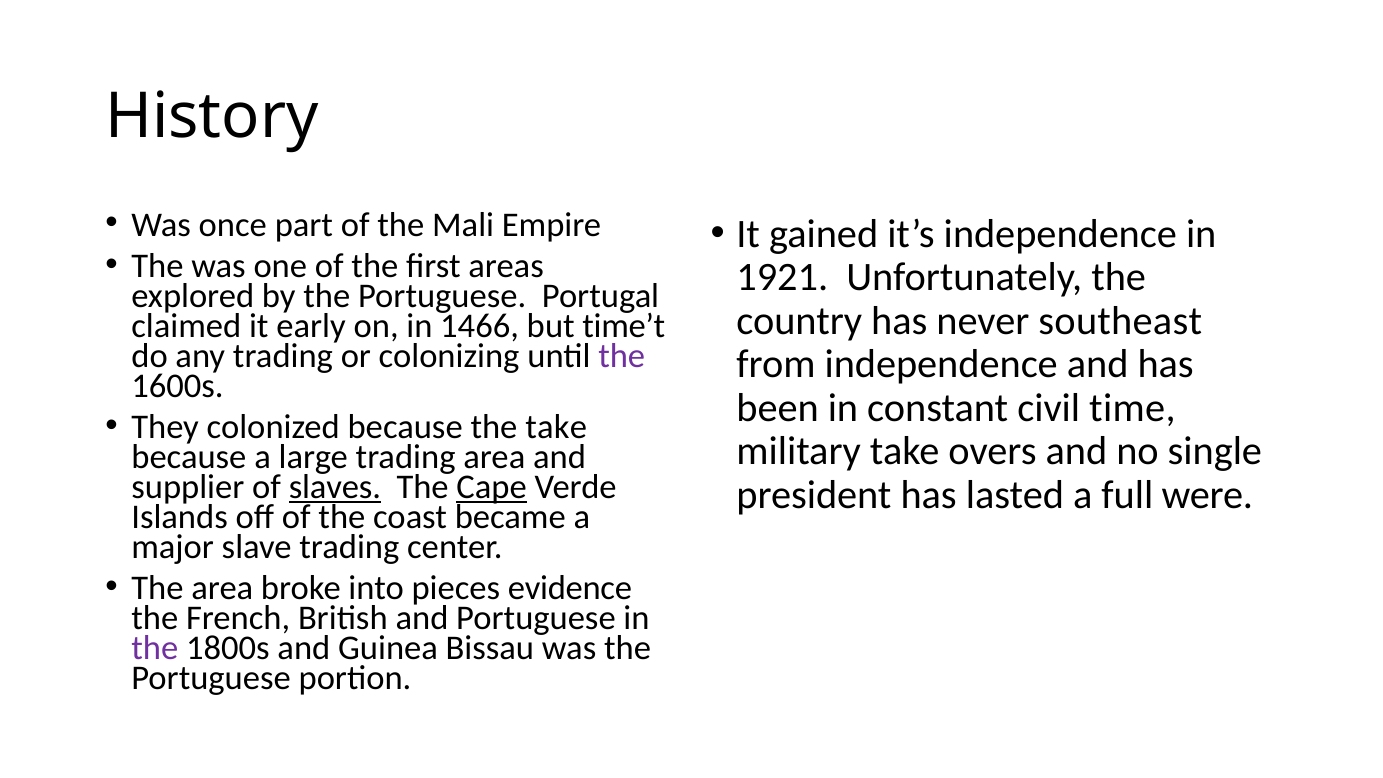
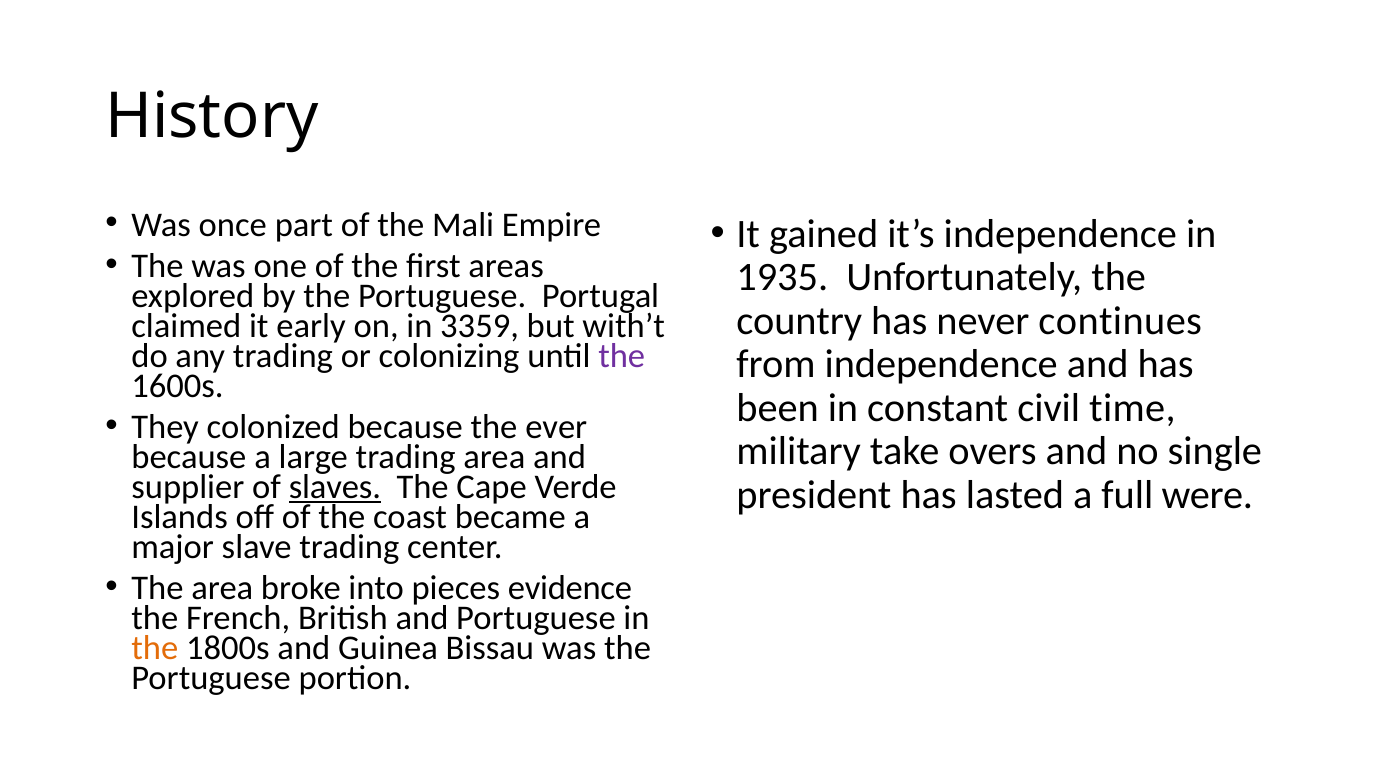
1921: 1921 -> 1935 (782, 277)
southeast: southeast -> continues (1120, 321)
1466: 1466 -> 3359 (480, 326)
time’t: time’t -> with’t (624, 326)
the take: take -> ever (556, 427)
Cape underline: present -> none (492, 487)
the colour: purple -> orange (155, 648)
